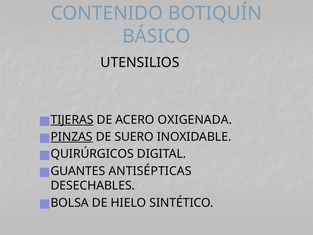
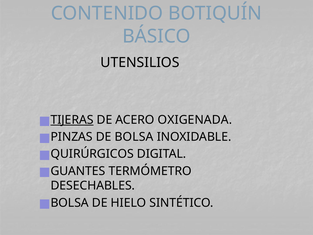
PINZAS underline: present -> none (72, 137)
DE SUERO: SUERO -> BOLSA (134, 137)
ANTISÉPTICAS: ANTISÉPTICAS -> TERMÓMETRO (150, 171)
